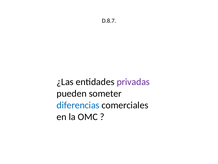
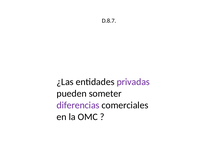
diferencias colour: blue -> purple (78, 105)
